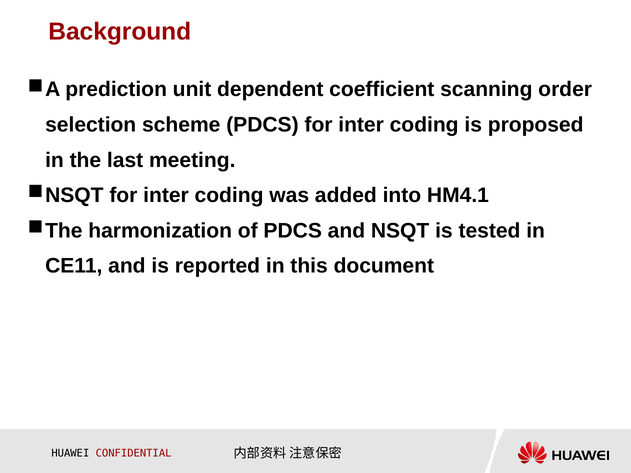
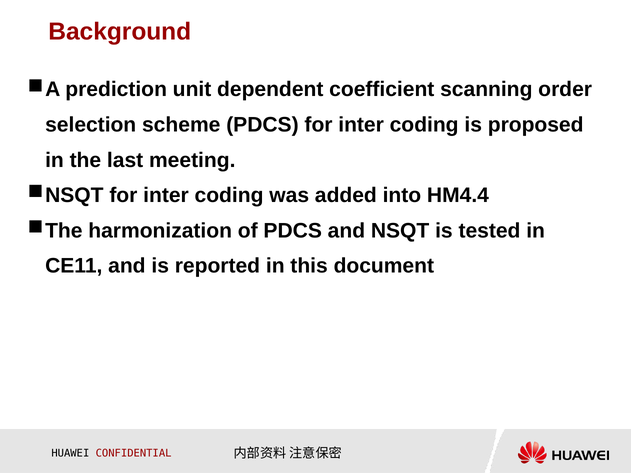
HM4.1: HM4.1 -> HM4.4 (458, 196)
